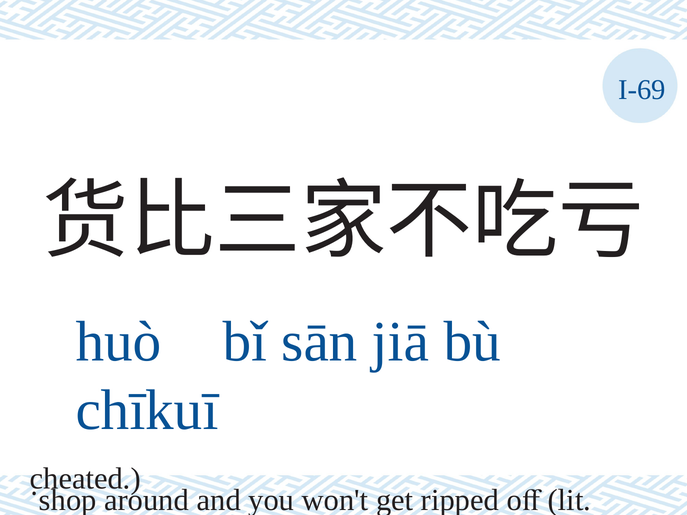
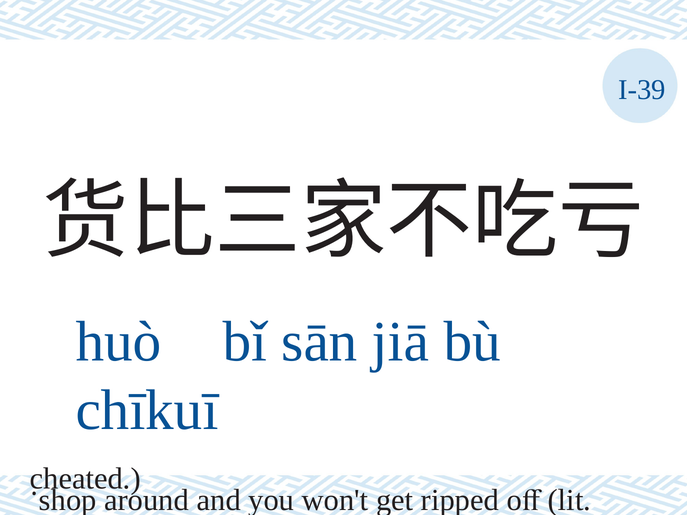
I-69: I-69 -> I-39 (642, 90)
